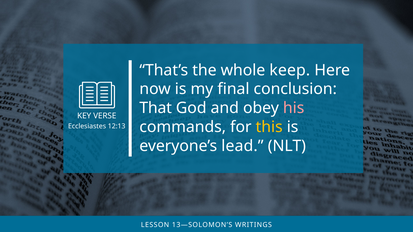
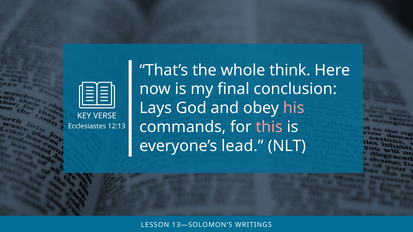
keep: keep -> think (290, 70)
That: That -> Lays (156, 108)
this colour: yellow -> pink (269, 127)
